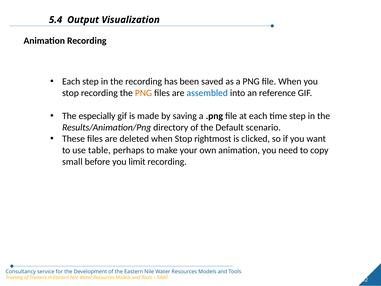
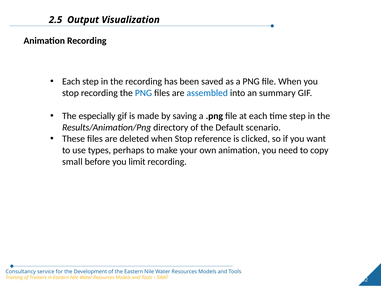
5.4: 5.4 -> 2.5 (56, 20)
PNG colour: orange -> blue (143, 93)
reference: reference -> summary (277, 93)
rightmost: rightmost -> reference (213, 139)
table: table -> types (99, 150)
